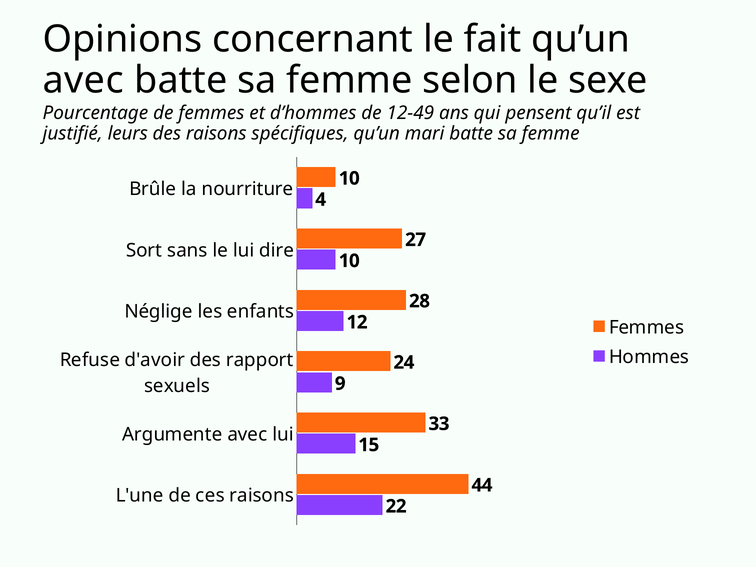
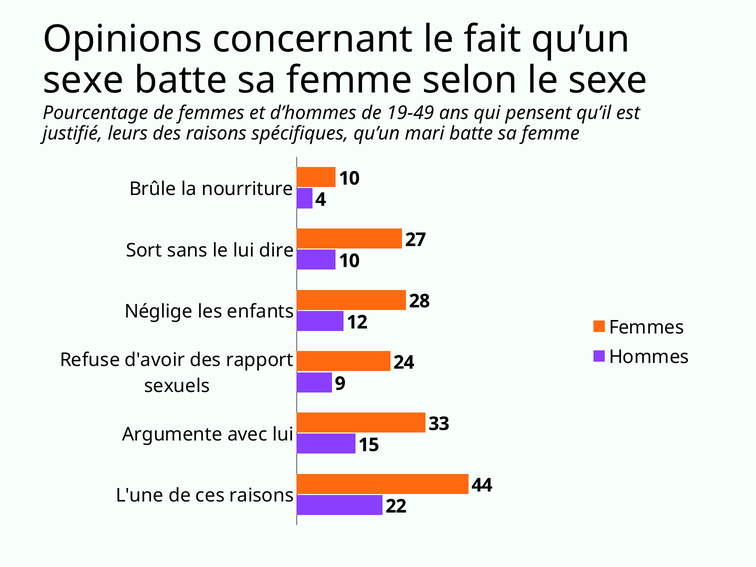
avec: avec -> sexe (83, 80)
12-49: 12-49 -> 19-49 (410, 113)
